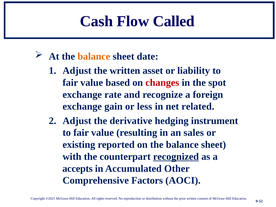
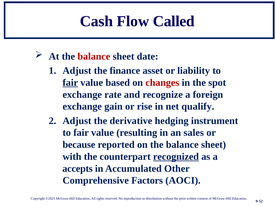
balance colour: orange -> red (94, 56)
the written: written -> finance (125, 71)
fair underline: none -> present (70, 83)
less: less -> rise (145, 106)
related: related -> qualify (198, 106)
existing: existing -> because (79, 145)
